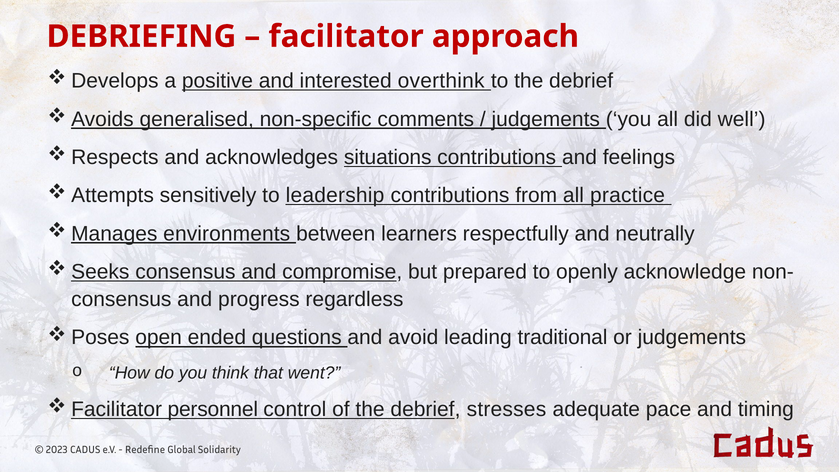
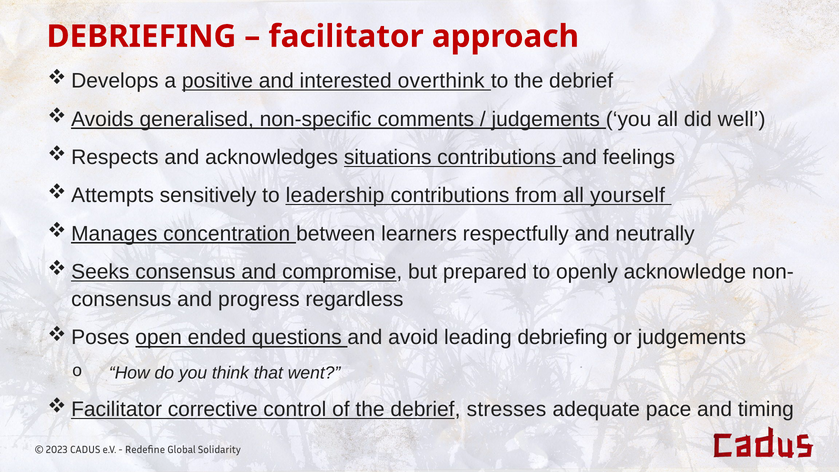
practice: practice -> yourself (628, 195)
environments: environments -> concentration (227, 234)
leading traditional: traditional -> debriefing (563, 338)
personnel: personnel -> corrective (213, 409)
